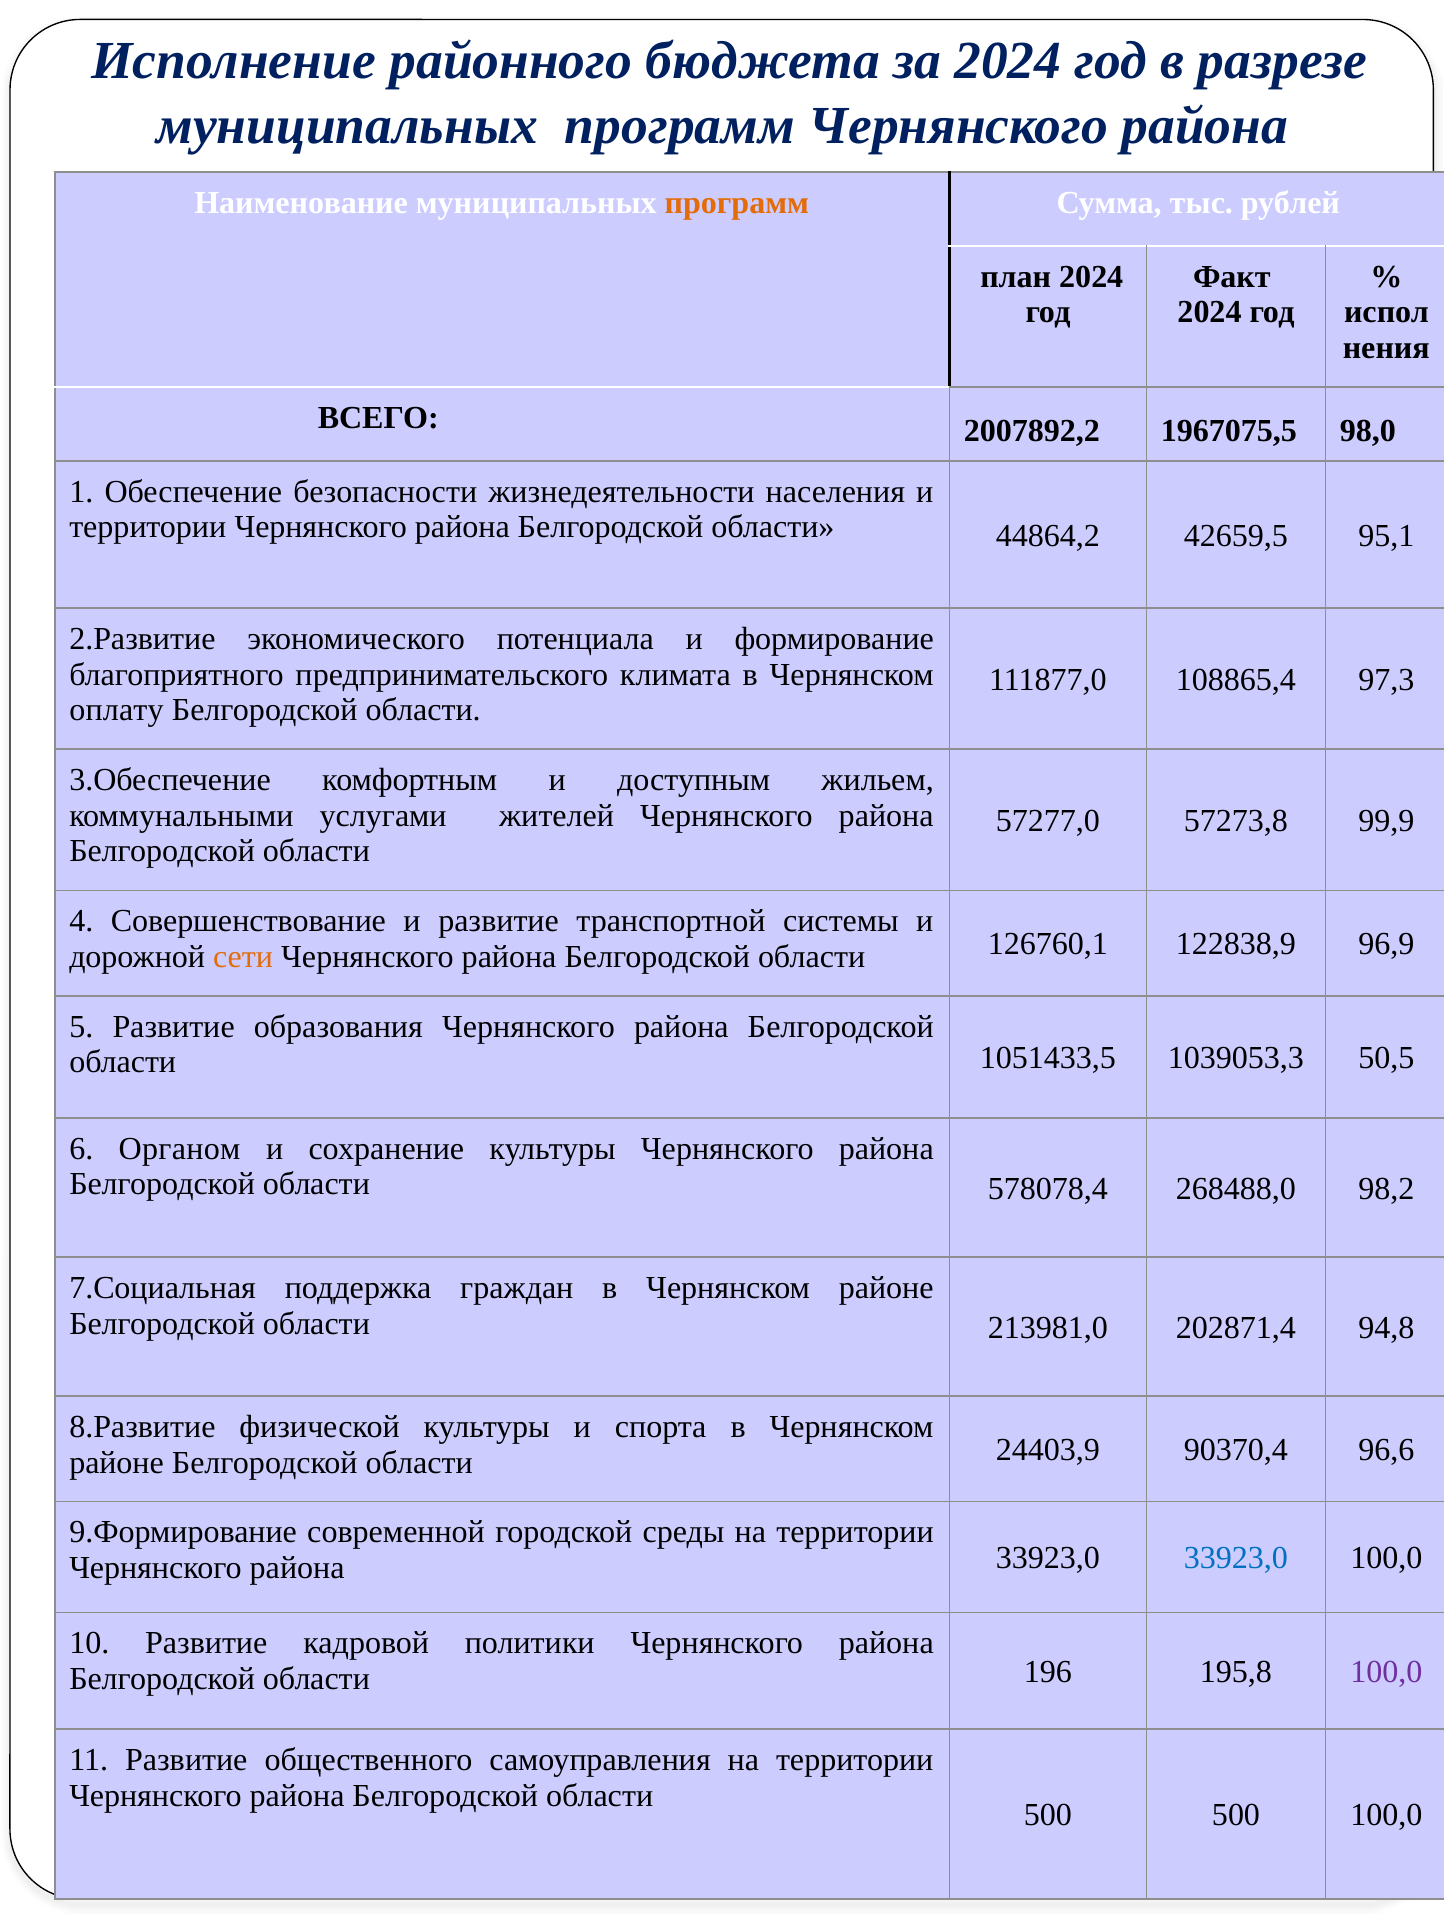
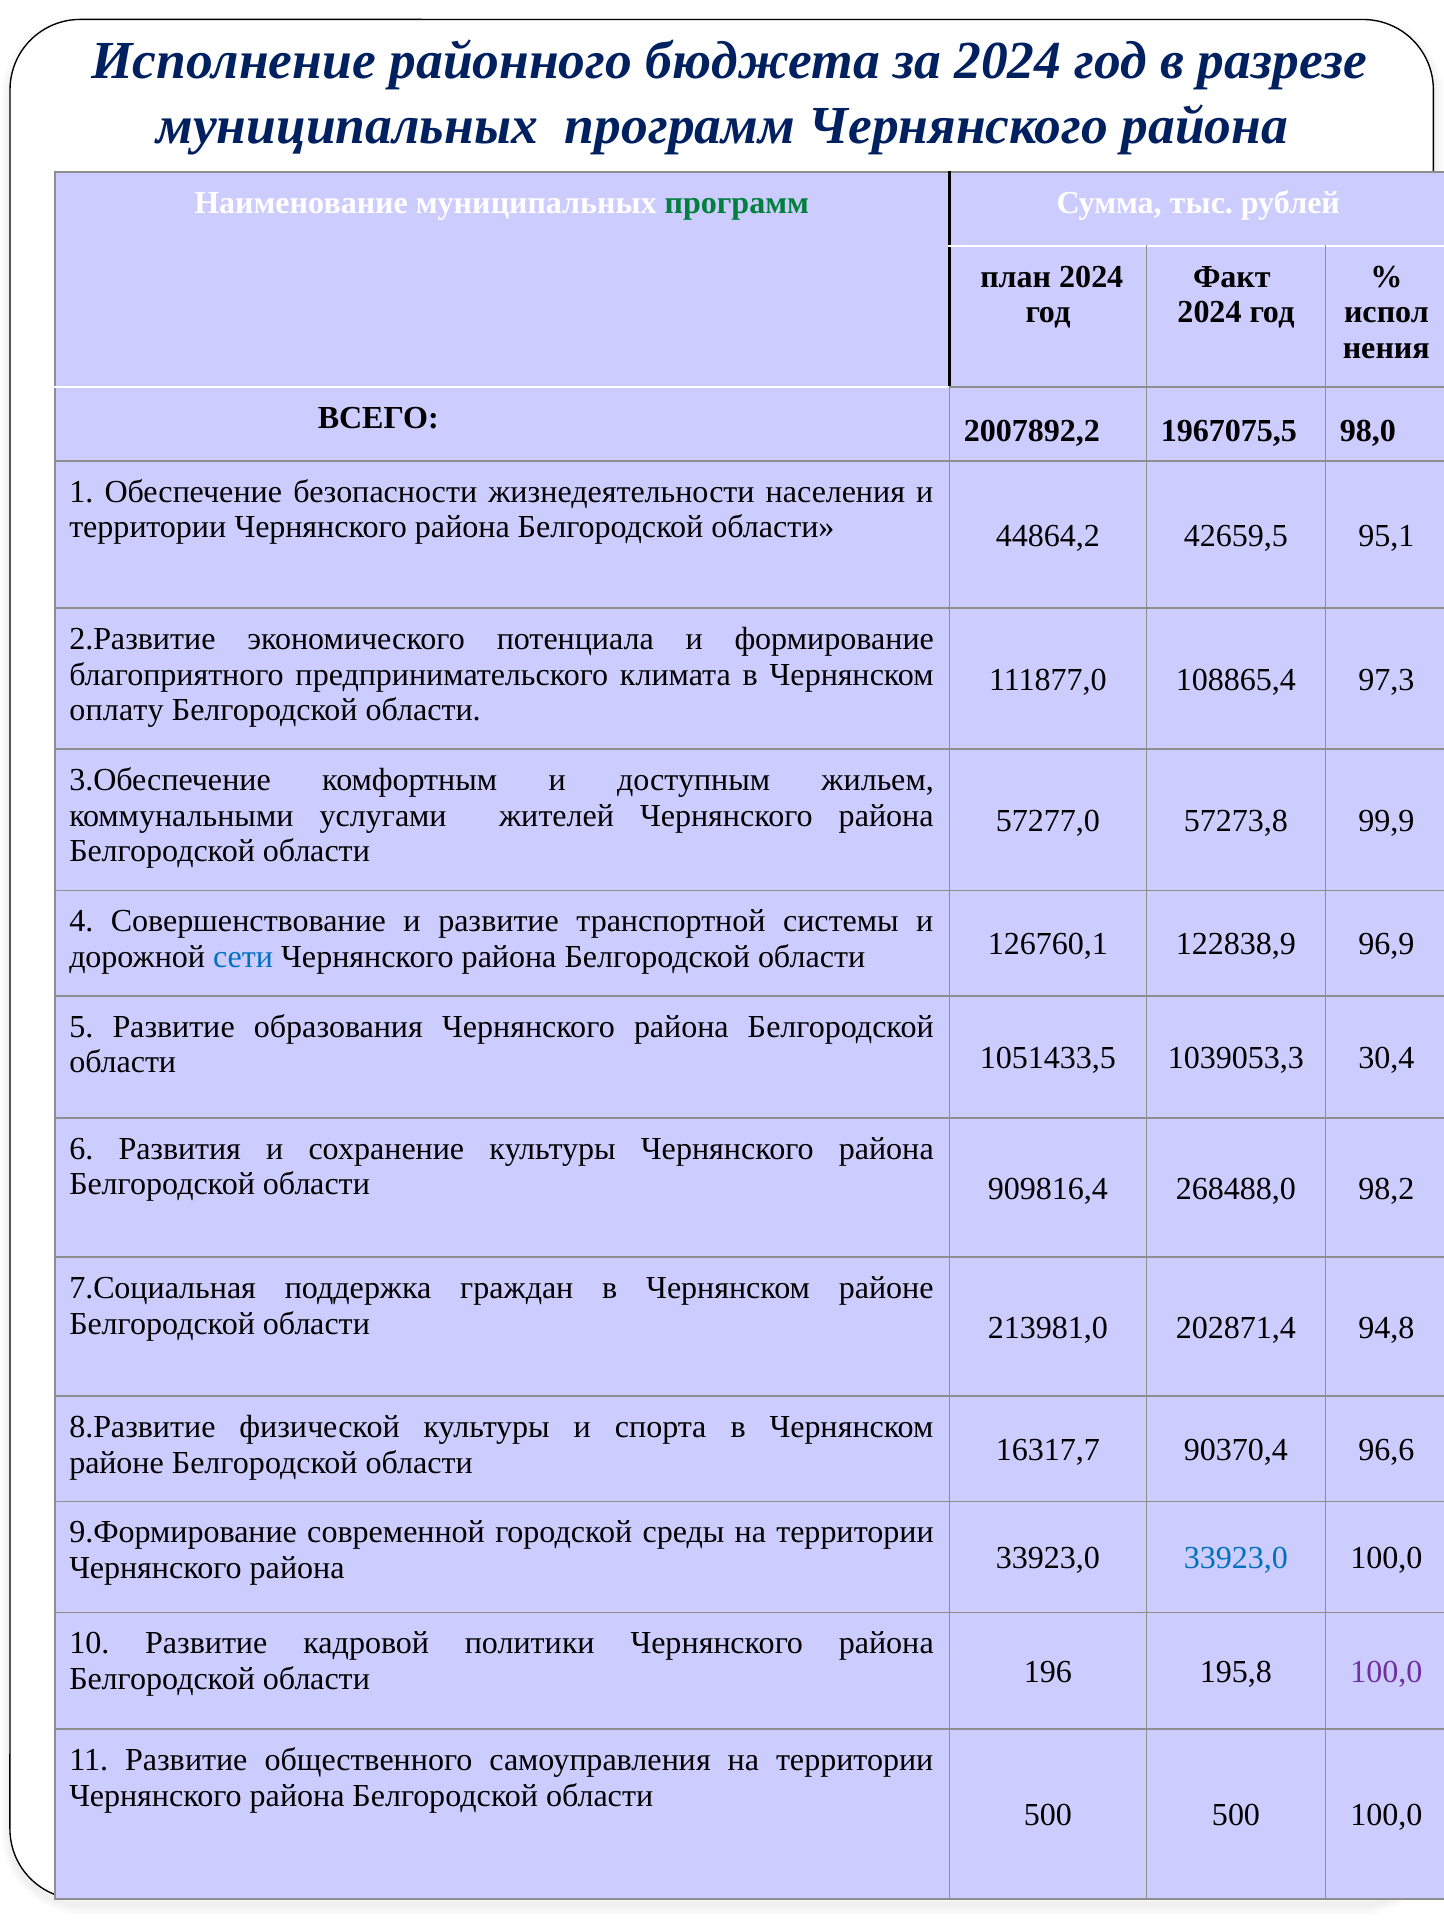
программ colour: orange -> green (737, 203)
сети colour: orange -> blue (243, 957)
50,5: 50,5 -> 30,4 (1386, 1058)
Органом: Органом -> Развития (180, 1148)
578078,4: 578078,4 -> 909816,4 (1048, 1188)
24403,9: 24403,9 -> 16317,7 (1048, 1449)
